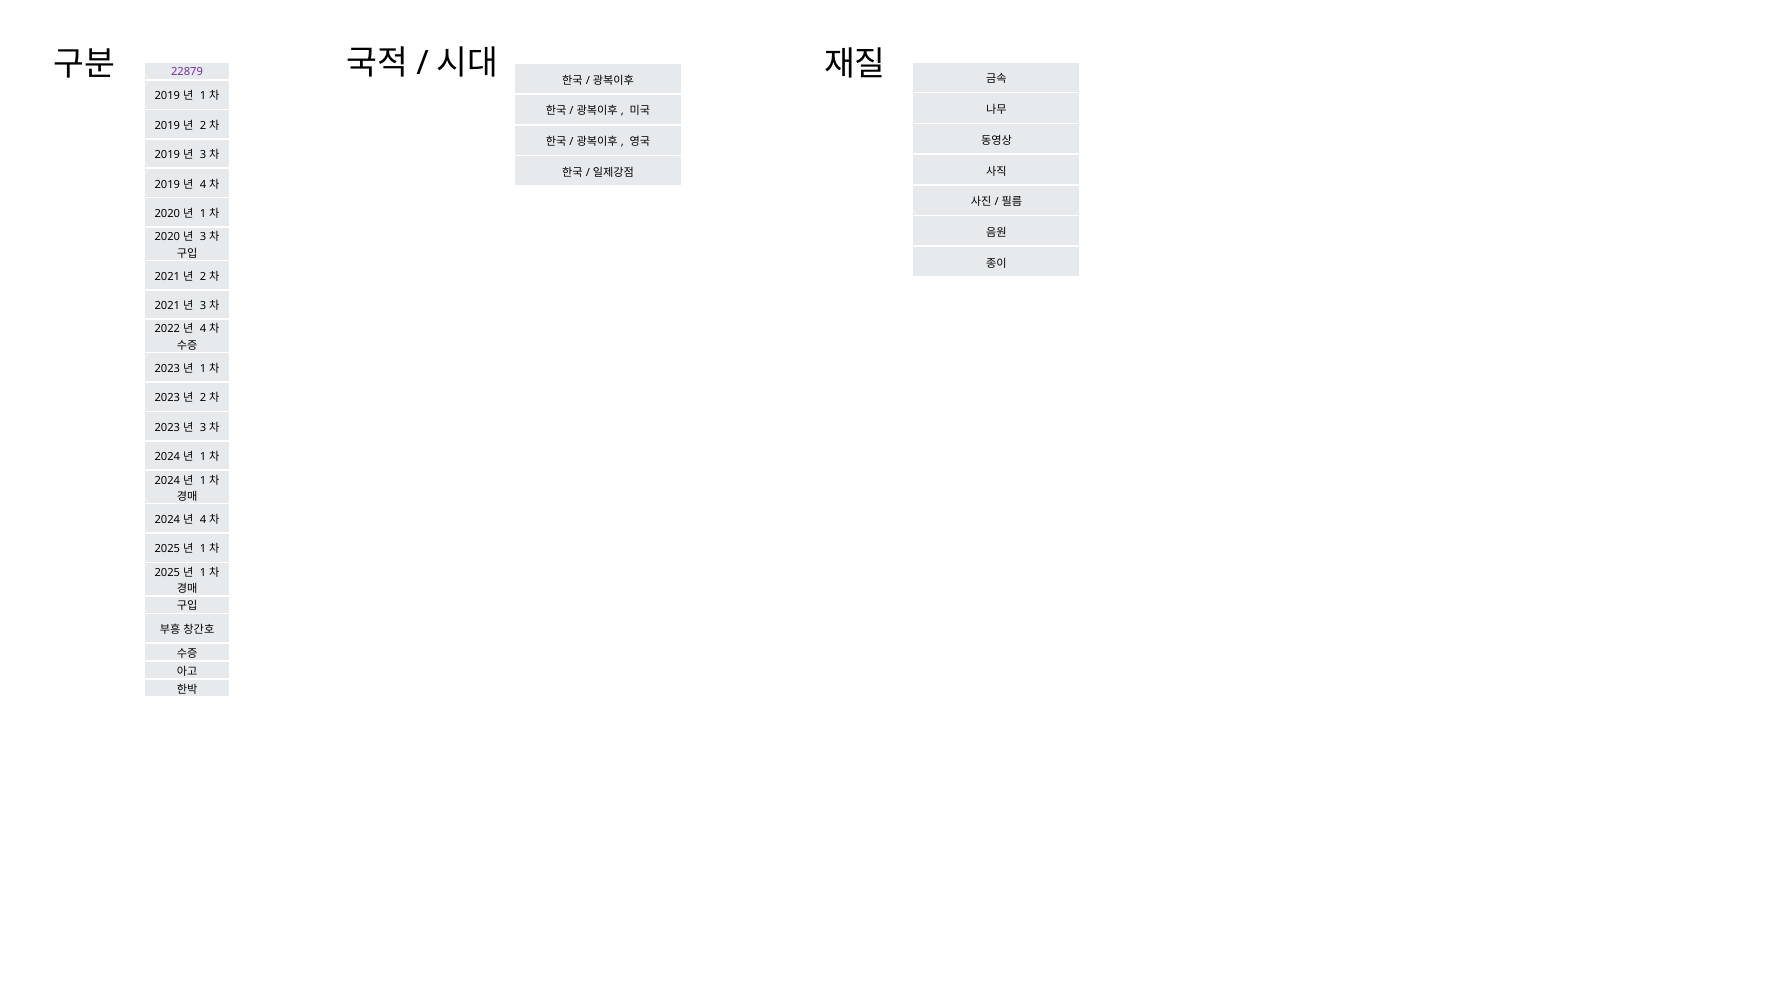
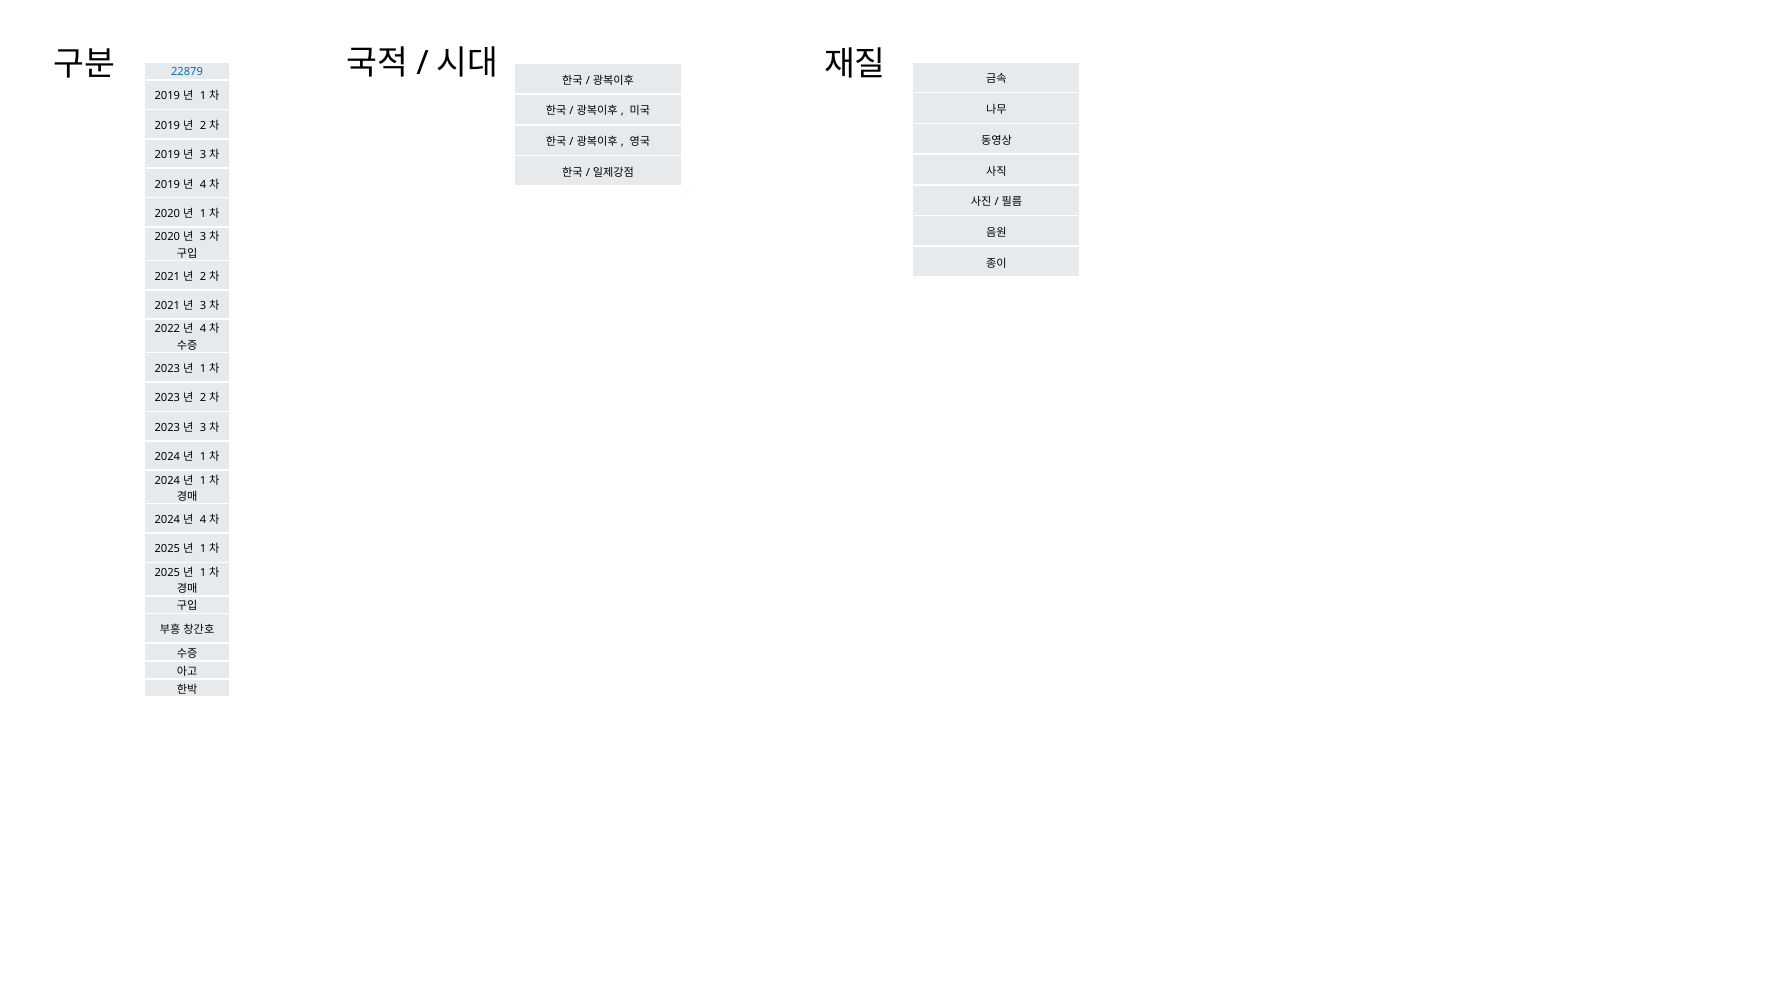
22879 colour: purple -> blue (187, 72)
